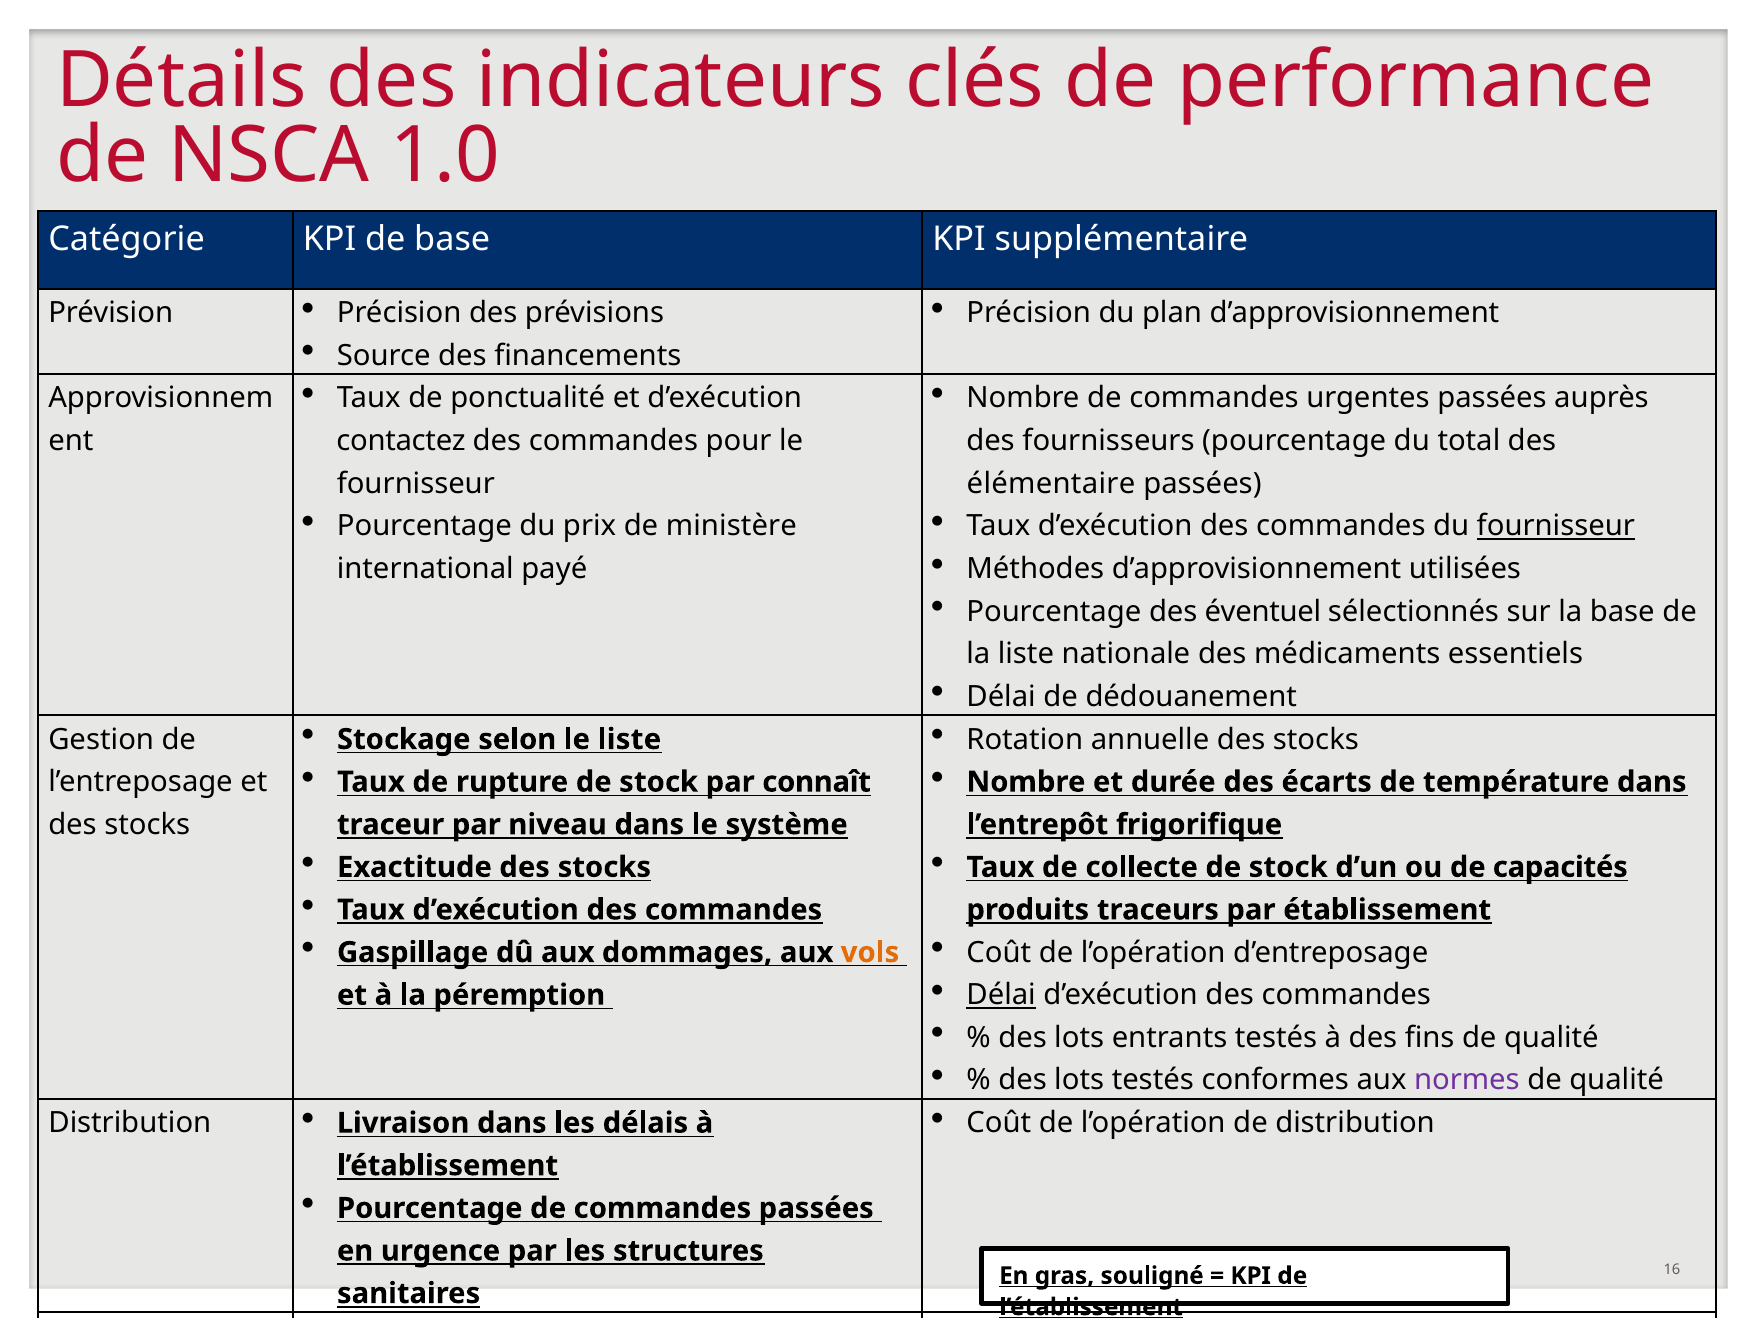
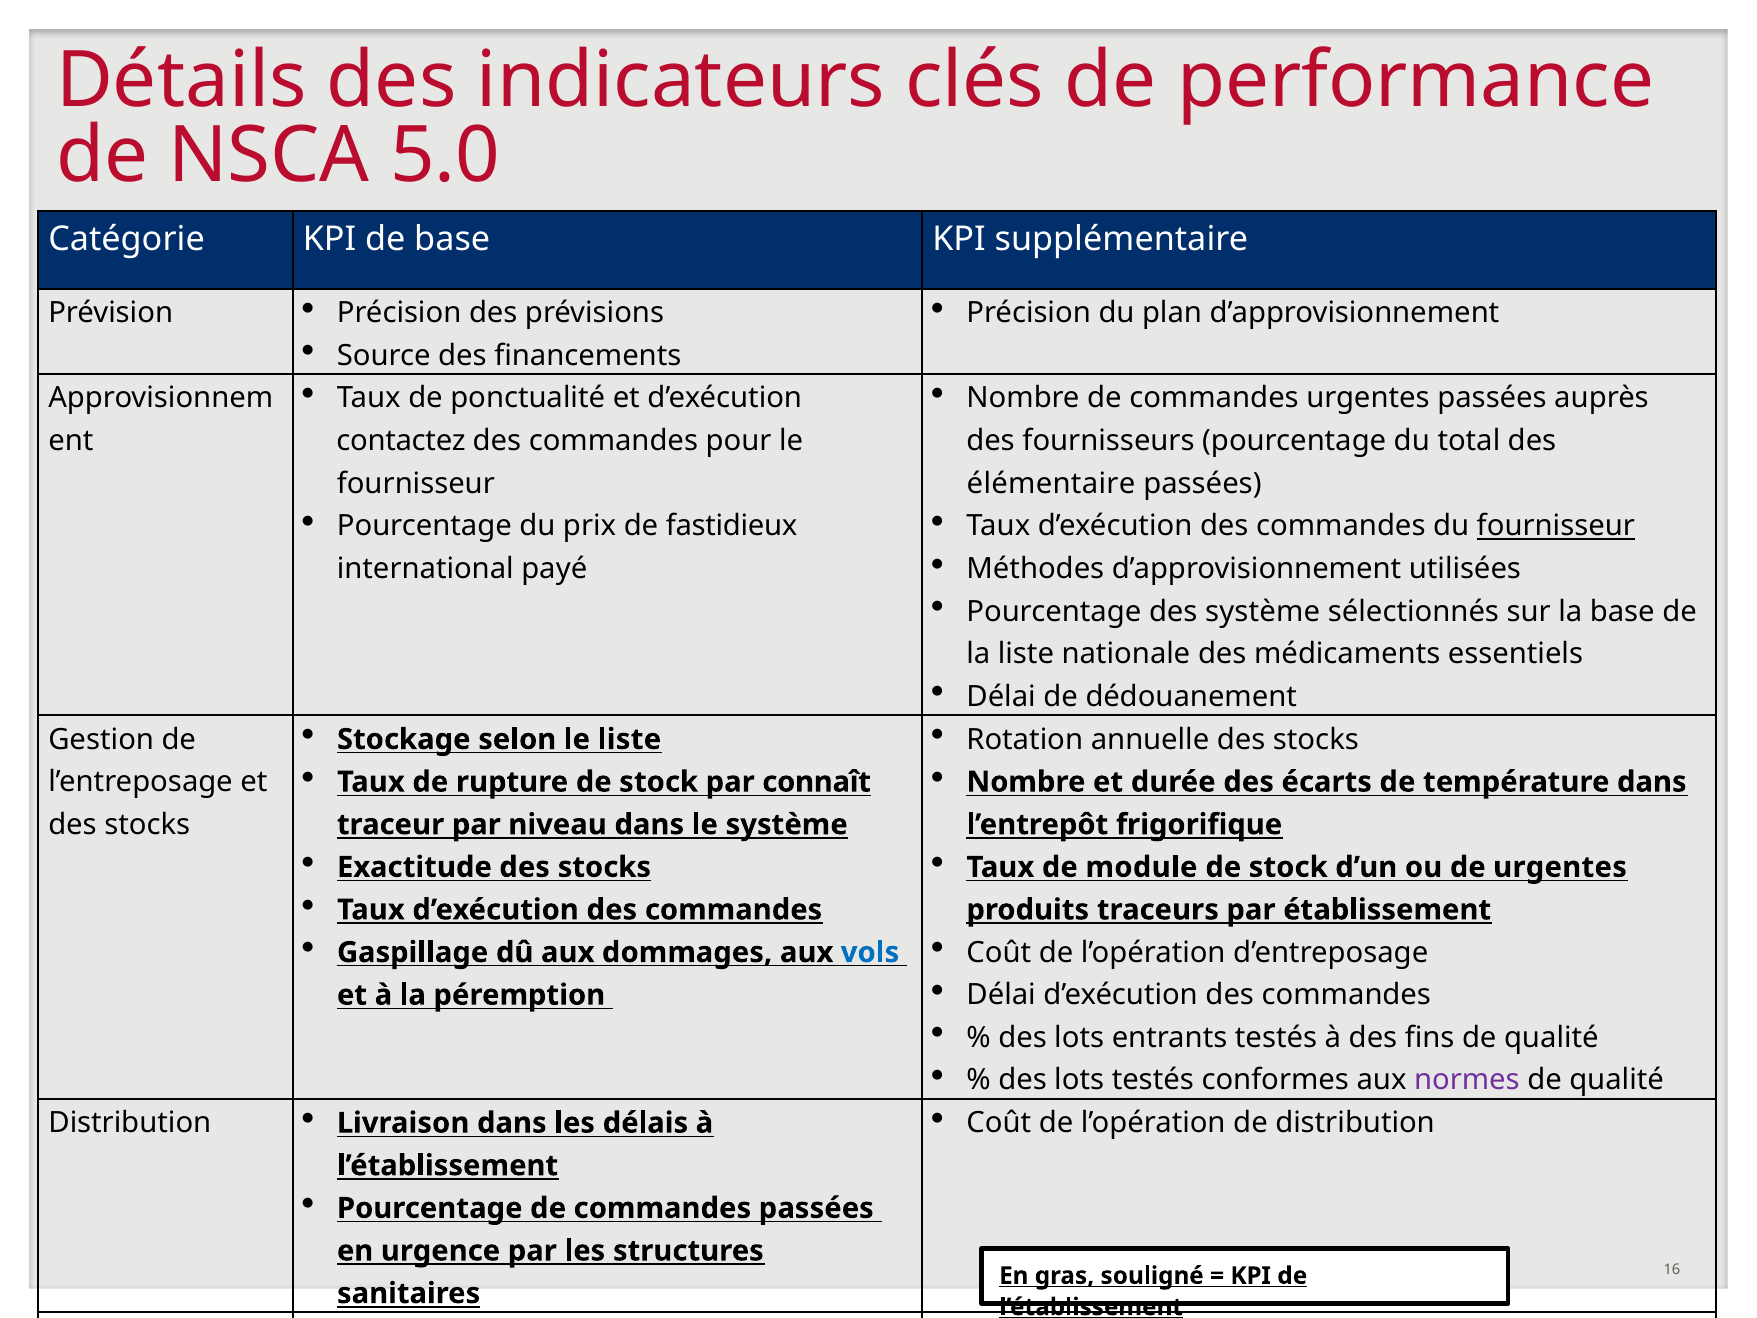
1.0: 1.0 -> 5.0 (445, 155)
ministère: ministère -> fastidieux (732, 526)
des éventuel: éventuel -> système (1263, 611)
collecte: collecte -> module (1141, 867)
de capacités: capacités -> urgentes (1560, 867)
vols colour: orange -> blue (870, 952)
Délai underline: present -> none (1001, 995)
